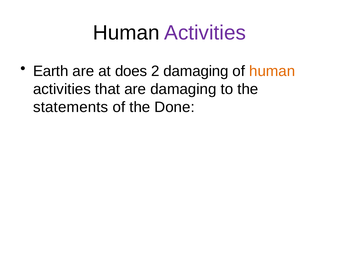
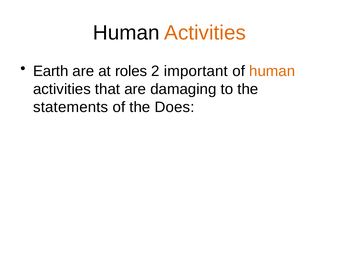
Activities colour: purple -> orange (205, 33)
does: does -> roles (131, 71)
2 damaging: damaging -> important (196, 71)
Done: Done -> Does (175, 107)
